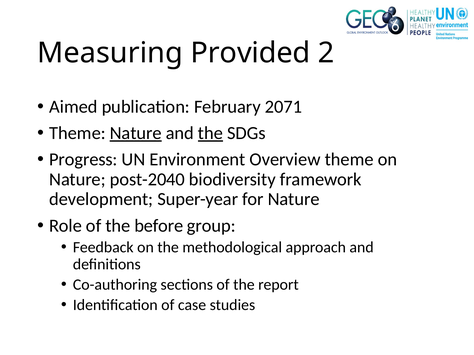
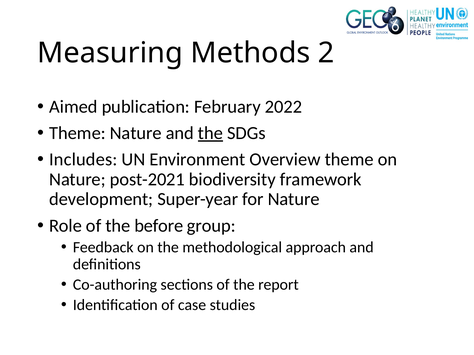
Provided: Provided -> Methods (250, 53)
2071: 2071 -> 2022 (284, 107)
Nature underline: present -> none (136, 133)
Progress: Progress -> Includes (83, 160)
post-2040: post-2040 -> post-2021 (147, 180)
